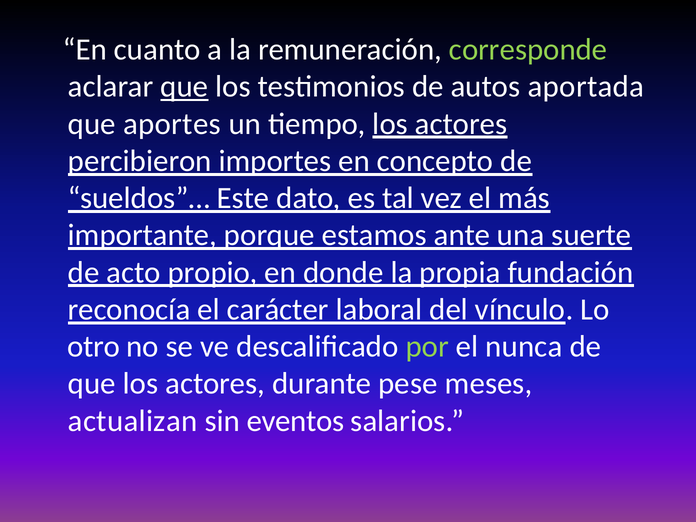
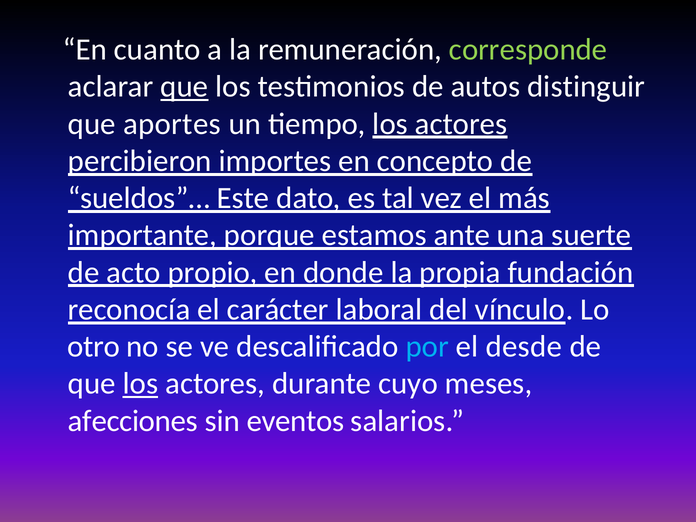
aportada: aportada -> distinguir (586, 87)
por colour: light green -> light blue (427, 347)
nunca: nunca -> desde (524, 347)
los underline: none -> present (140, 384)
pese: pese -> cuyo (408, 384)
actualizan: actualizan -> afecciones (133, 421)
